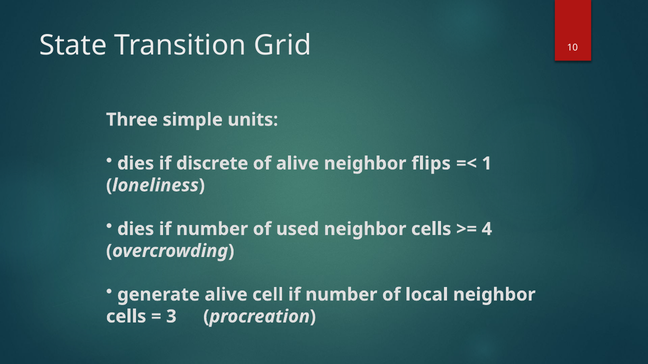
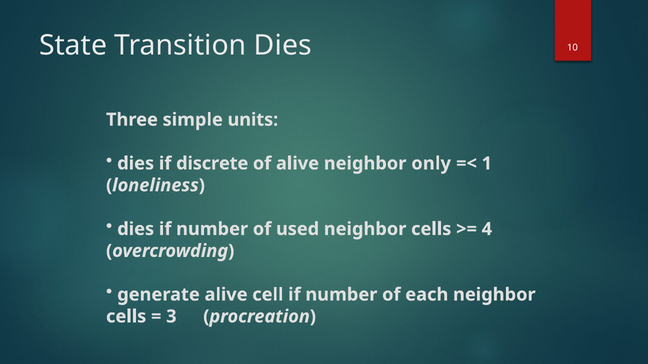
Transition Grid: Grid -> Dies (283, 45)
flips: flips -> only (431, 164)
local: local -> each (427, 295)
